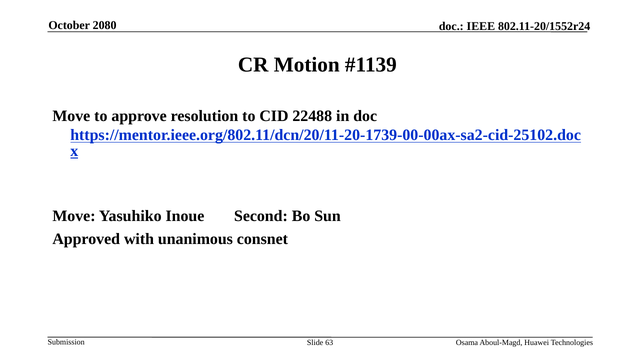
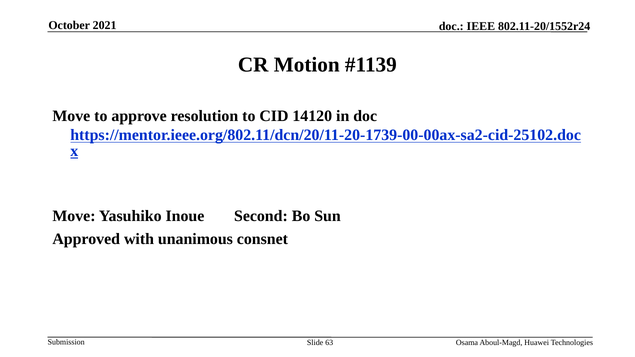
2080: 2080 -> 2021 (105, 25)
22488: 22488 -> 14120 (312, 116)
